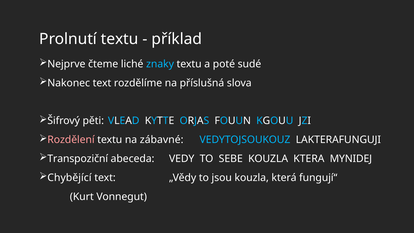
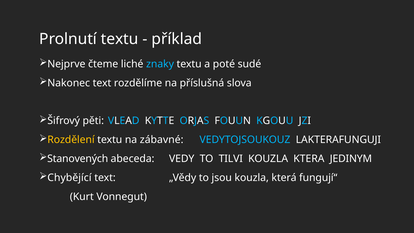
Rozdělení colour: pink -> yellow (71, 140)
Transpoziční: Transpoziční -> Stanovených (78, 159)
SEBE: SEBE -> TILVI (231, 159)
MYNIDEJ: MYNIDEJ -> JEDINYM (351, 159)
